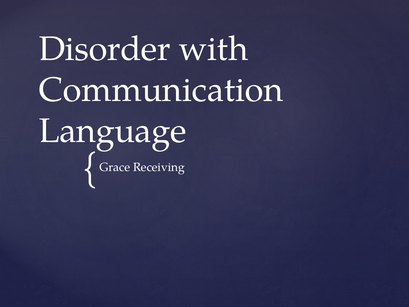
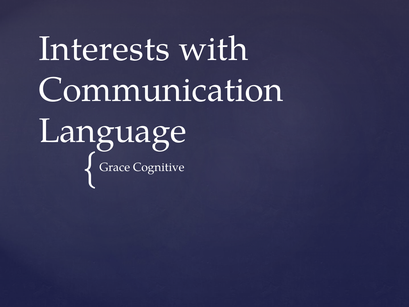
Disorder: Disorder -> Interests (104, 49)
Receiving: Receiving -> Cognitive (159, 167)
